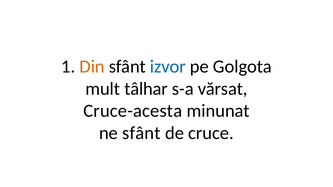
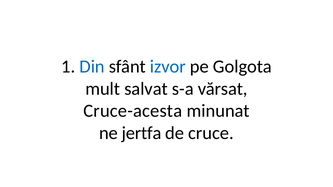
Din colour: orange -> blue (92, 67)
tâlhar: tâlhar -> salvat (146, 89)
ne sfânt: sfânt -> jertfa (142, 133)
